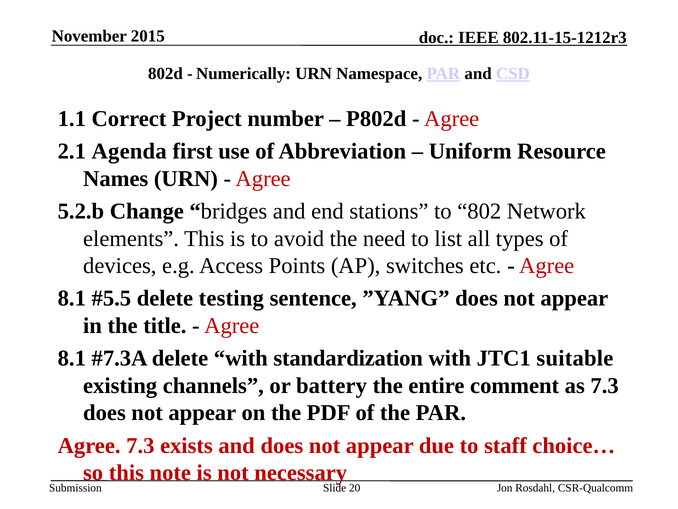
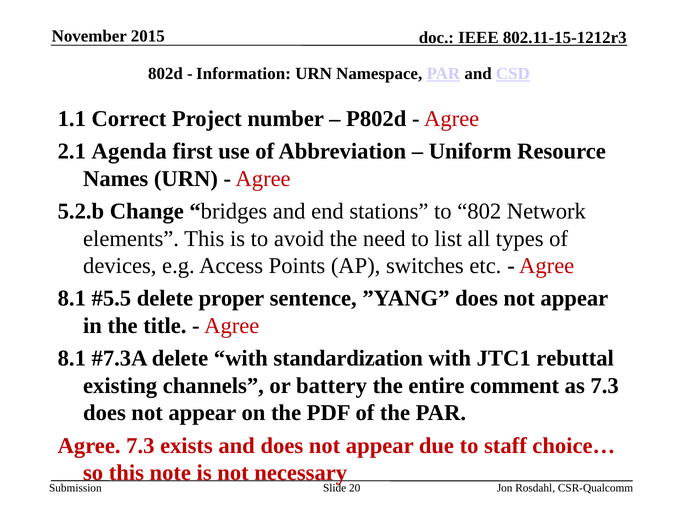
Numerically: Numerically -> Information (243, 74)
testing: testing -> proper (231, 298)
suitable: suitable -> rebuttal (575, 358)
